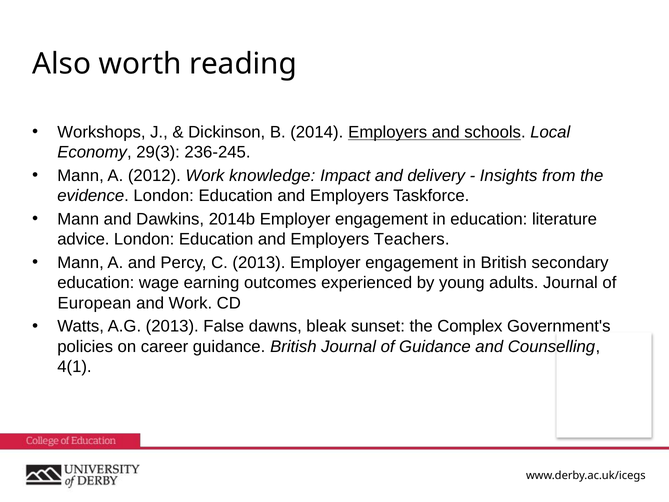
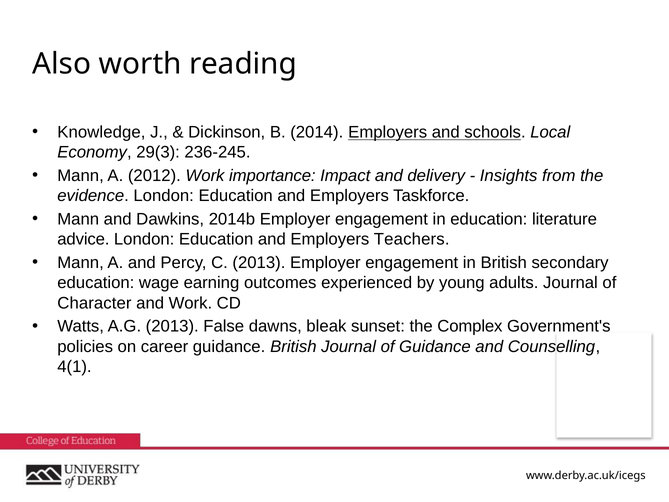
Workshops: Workshops -> Knowledge (101, 132)
knowledge: knowledge -> importance (272, 176)
European: European -> Character (94, 303)
